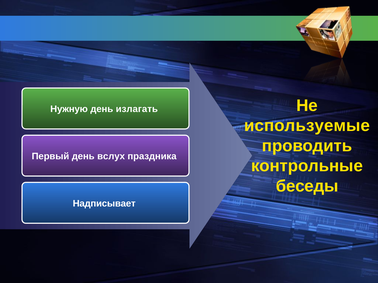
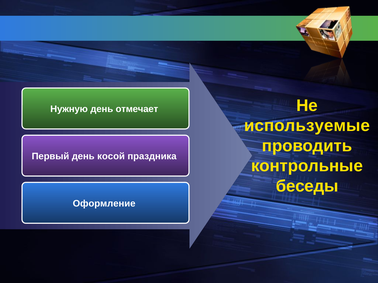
излагать: излагать -> отмечает (137, 109)
вслух: вслух -> косой (111, 157)
Надписывает: Надписывает -> Оформление (104, 204)
